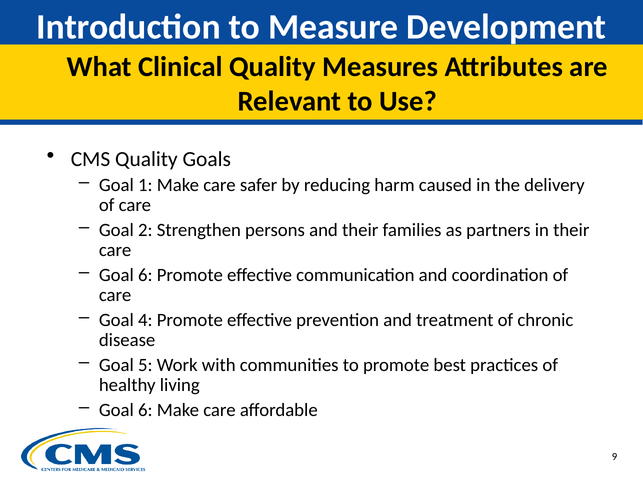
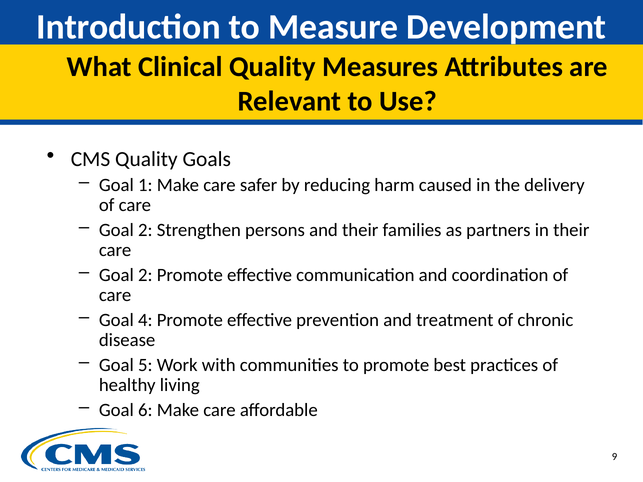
6: 6 -> 2 (145, 275)
